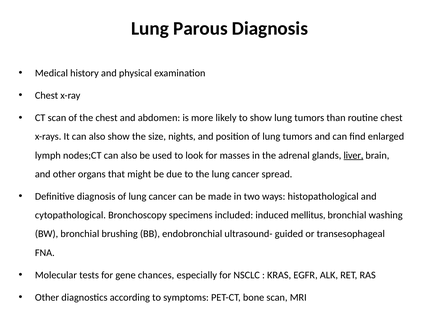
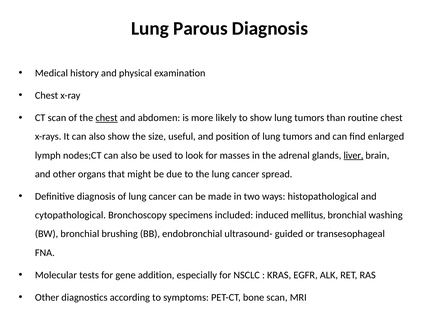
chest underline: none -> present (107, 118)
nights: nights -> useful (182, 137)
chances: chances -> addition (156, 275)
